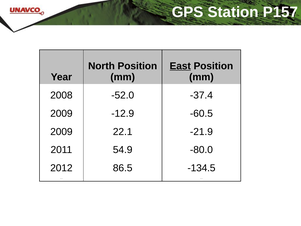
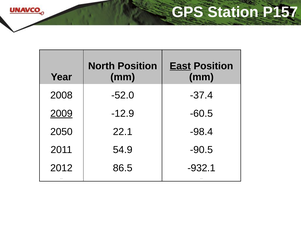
2009 underline: none -> present (61, 113)
2009: 2009 -> 2050 (61, 132)
-21.9: -21.9 -> -98.4 (201, 132)
-80.0: -80.0 -> -90.5 (201, 150)
-134.5: -134.5 -> -932.1 (201, 168)
